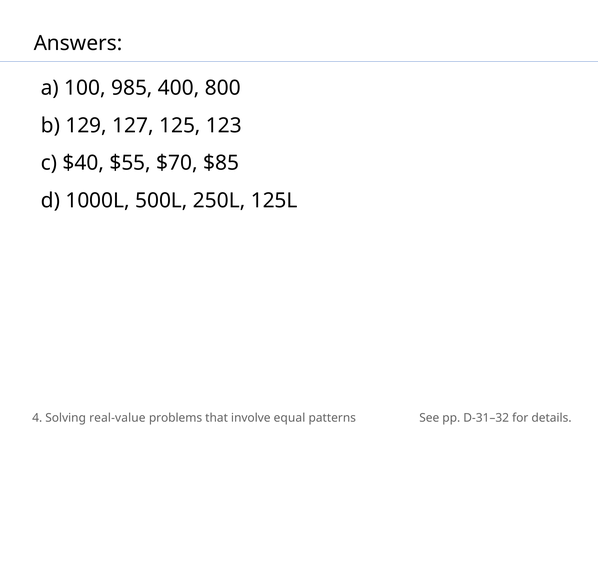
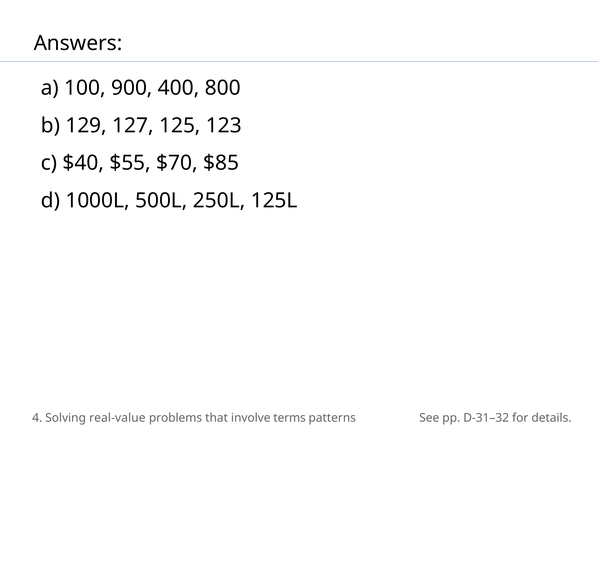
985: 985 -> 900 (132, 88)
equal: equal -> terms (290, 418)
